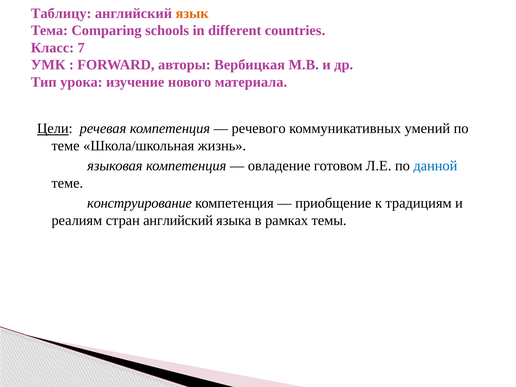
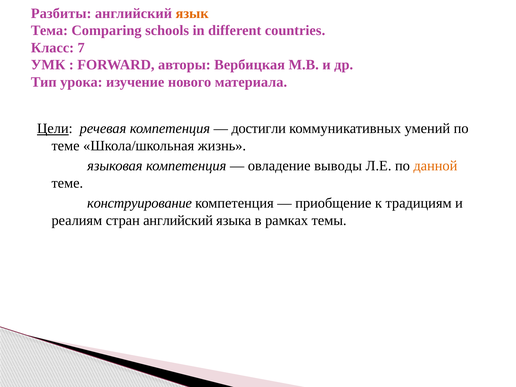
Таблицу: Таблицу -> Разбиты (61, 13)
речевого: речевого -> достигли (259, 128)
готовом: готовом -> выводы (338, 166)
данной colour: blue -> orange (435, 166)
